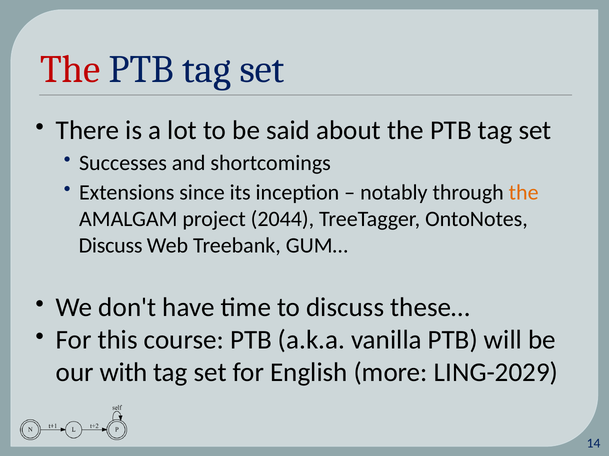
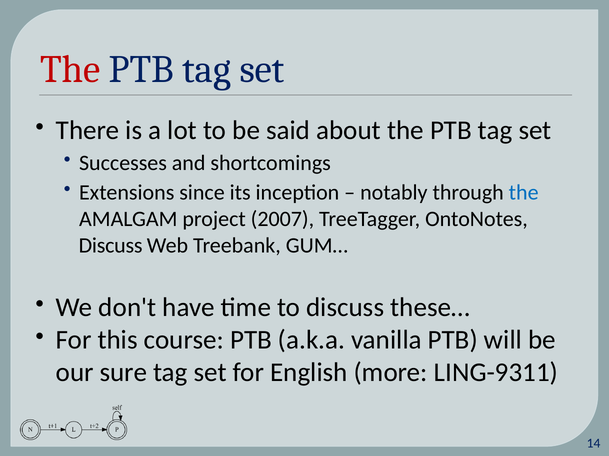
the colour: orange -> blue (524, 193)
2044: 2044 -> 2007 (282, 219)
with: with -> sure (123, 373)
LING-2029: LING-2029 -> LING-9311 (496, 373)
